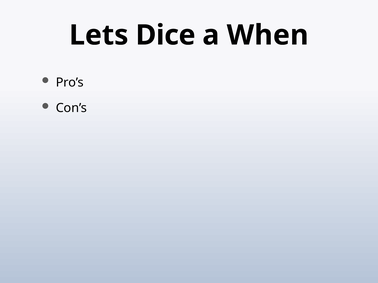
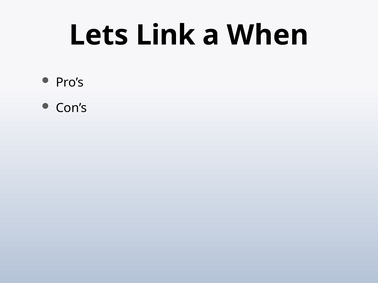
Dice: Dice -> Link (166, 35)
